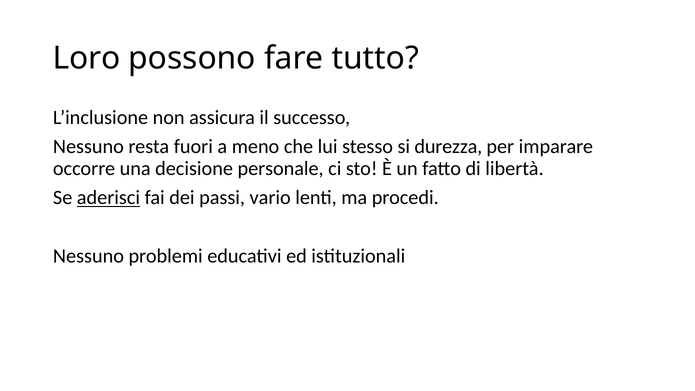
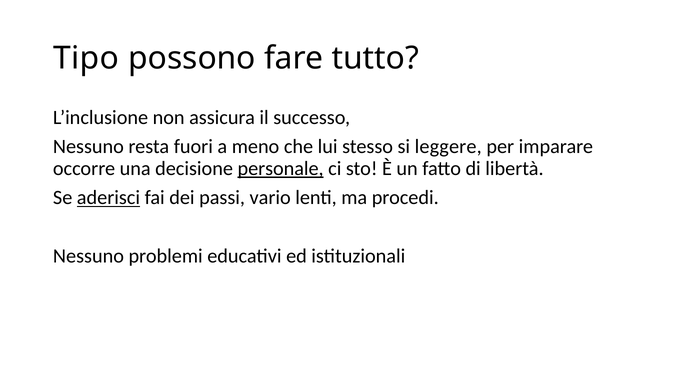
Loro: Loro -> Tipo (86, 58)
durezza: durezza -> leggere (448, 147)
personale underline: none -> present (281, 169)
